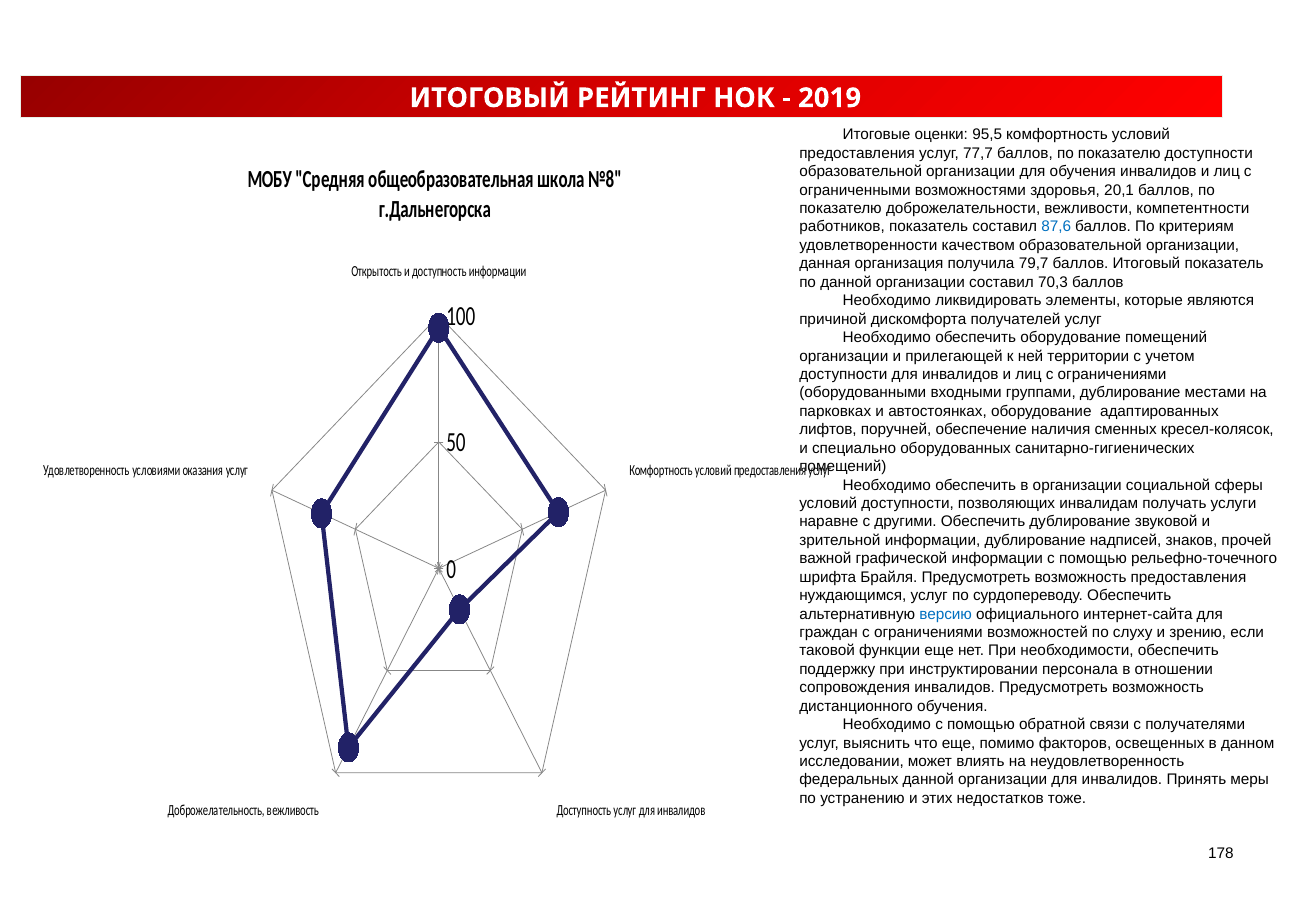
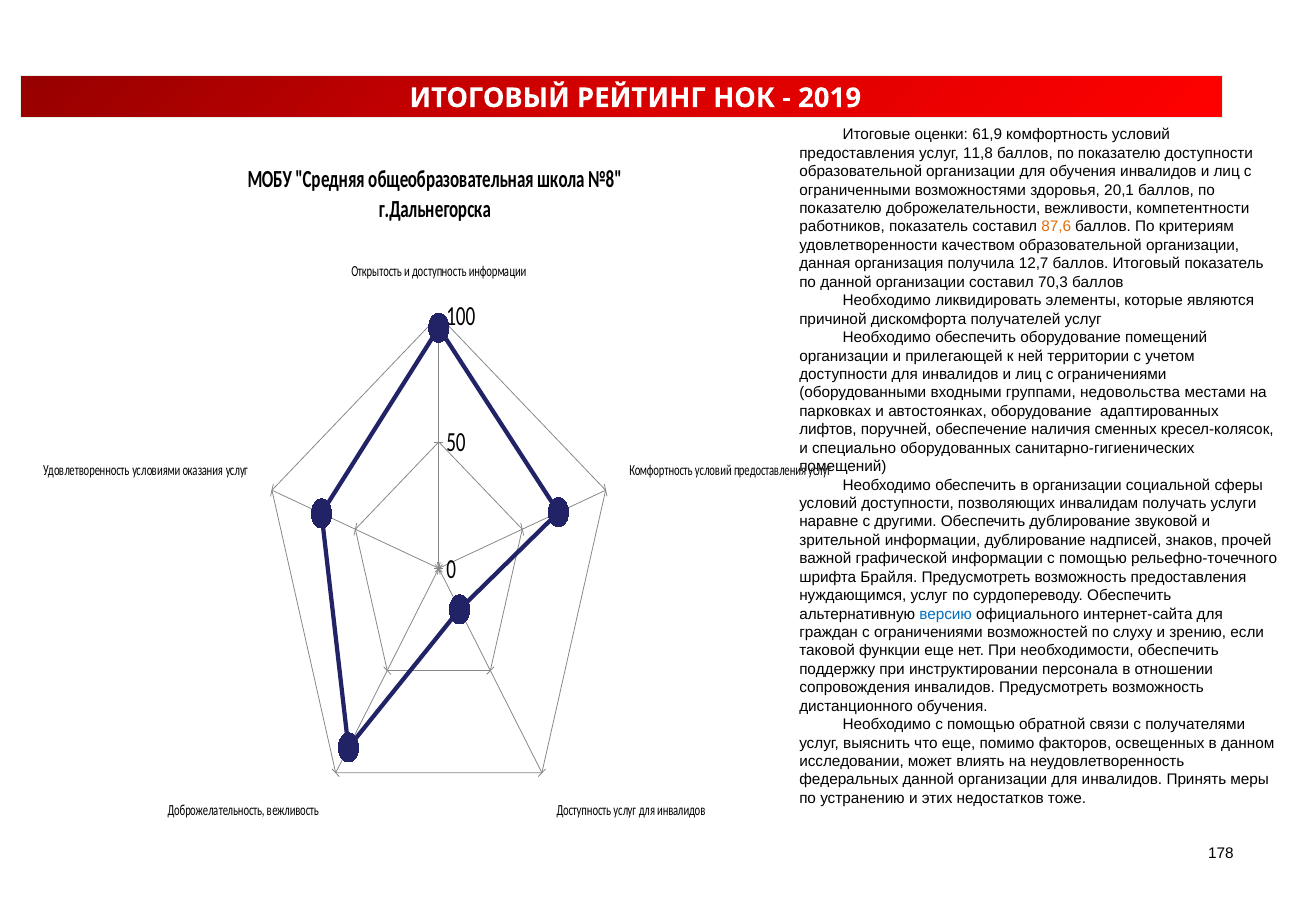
95,5: 95,5 -> 61,9 (987, 135)
77,7: 77,7 -> 11,8 (978, 153)
87,6 colour: blue -> orange (1056, 227)
79,7: 79,7 -> 12,7 (1034, 264)
группами дублирование: дублирование -> недовольства (1130, 393)
